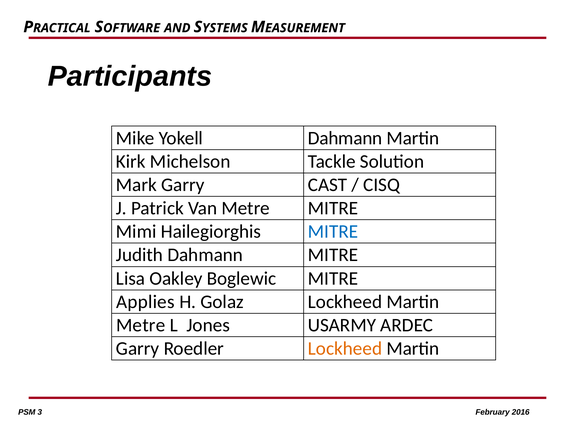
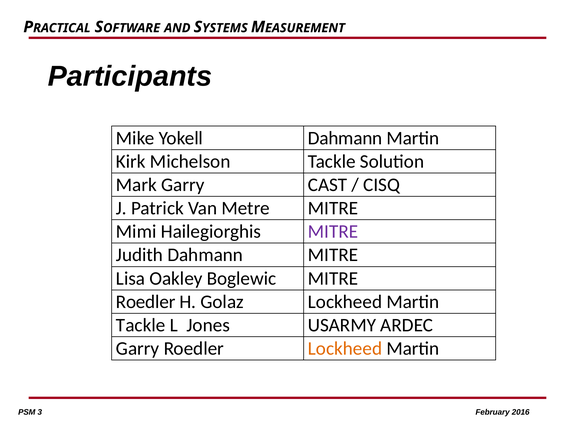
MITRE colour: blue -> purple (333, 232)
Applies: Applies -> Roedler (146, 302)
Metre: Metre -> Tackle (141, 325)
